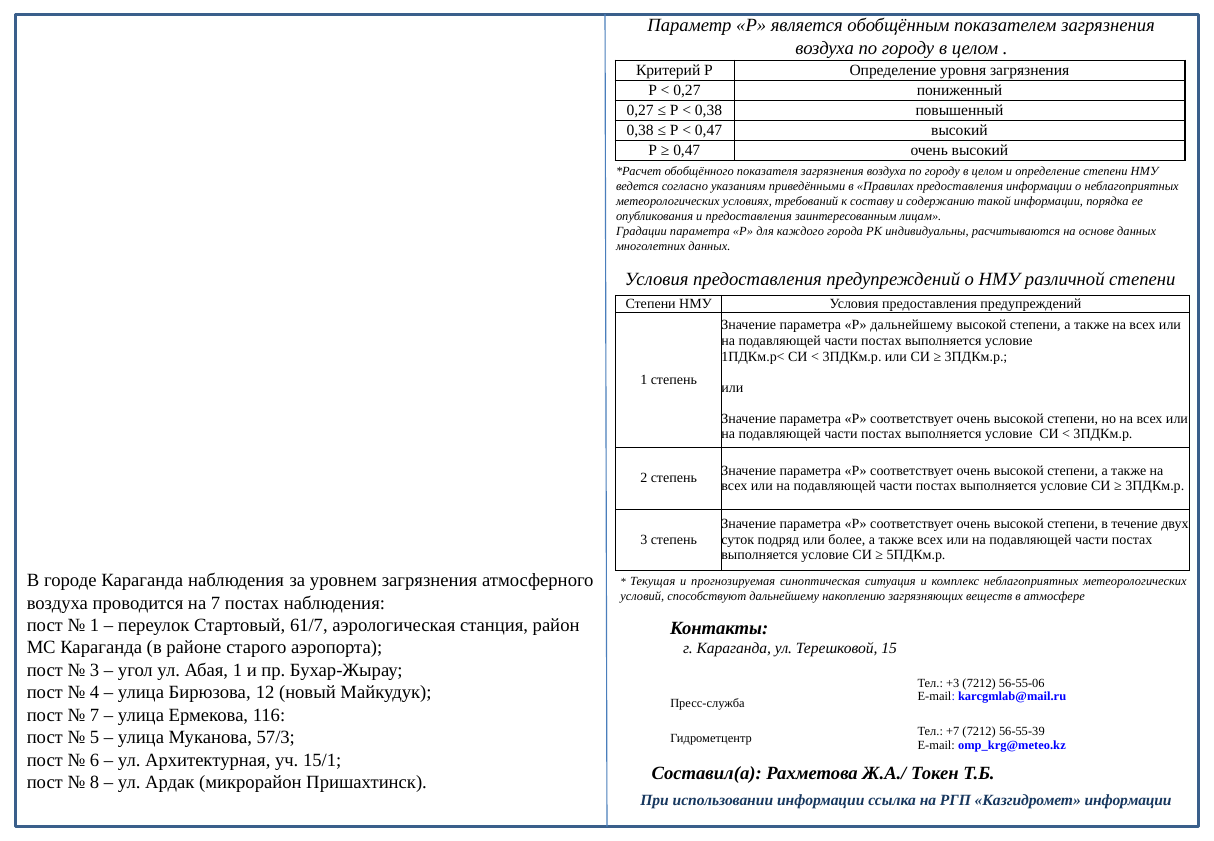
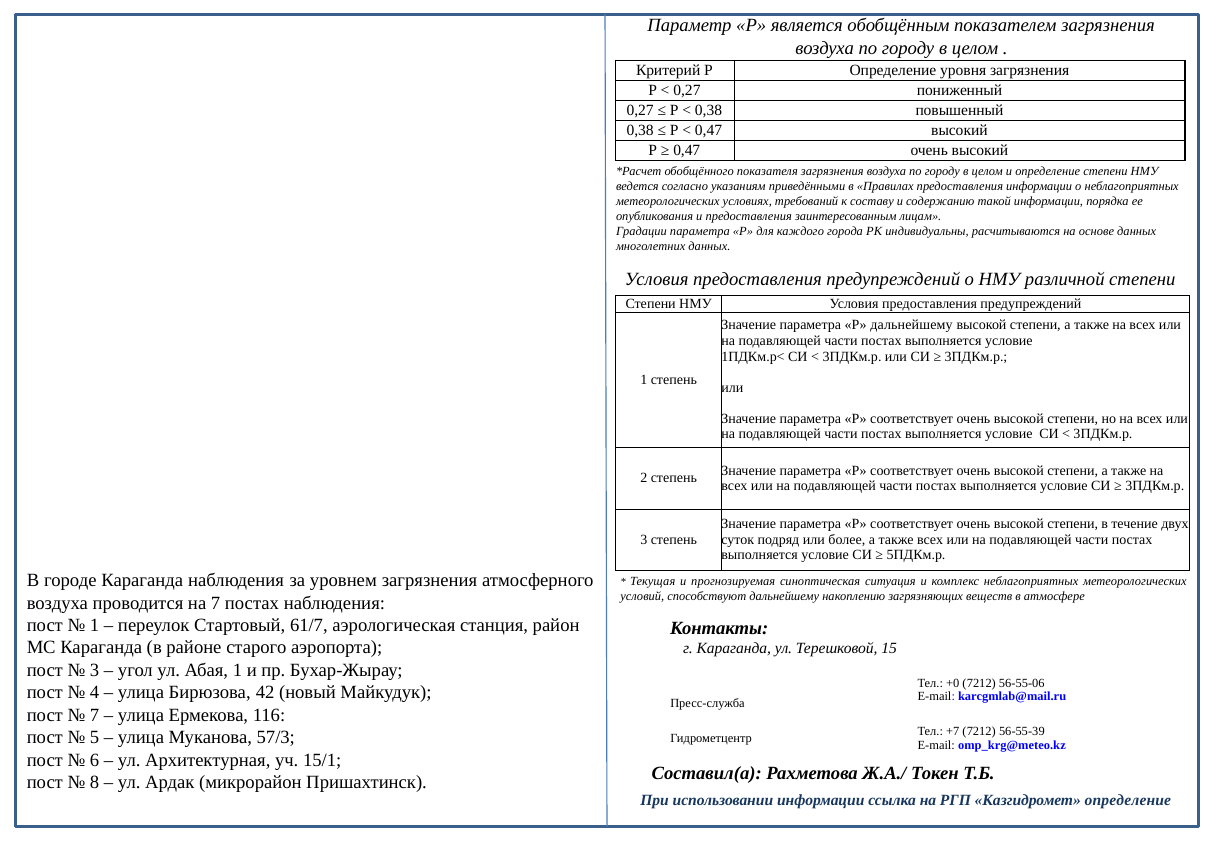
+3: +3 -> +0 (953, 682)
12: 12 -> 42 (265, 692)
Казгидромет информации: информации -> определение (1128, 800)
